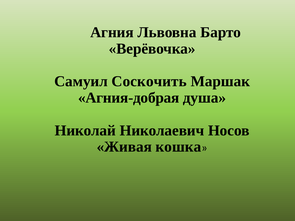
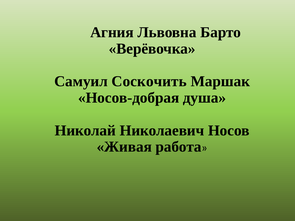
Агния-добрая: Агния-добрая -> Носов-добрая (129, 98)
кошка: кошка -> работа (178, 147)
